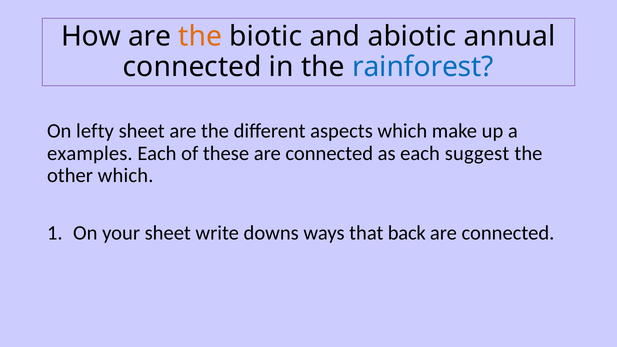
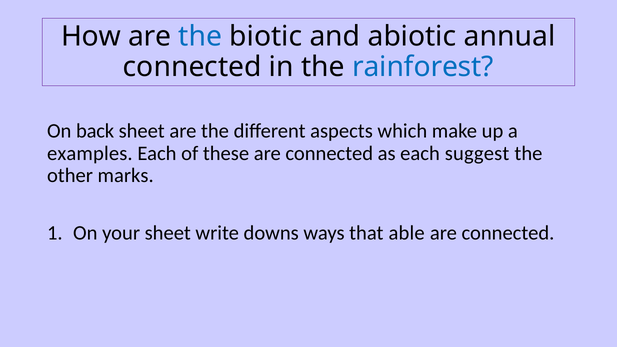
the colour: orange -> blue (200, 37)
lefty: lefty -> back (95, 131)
other which: which -> marks (126, 176)
back: back -> able (407, 233)
